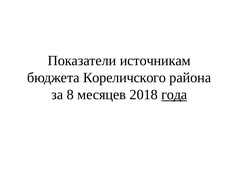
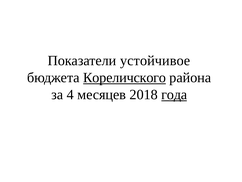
источникам: источникам -> устойчивое (155, 61)
Кореличского underline: none -> present (125, 77)
8: 8 -> 4 (70, 94)
